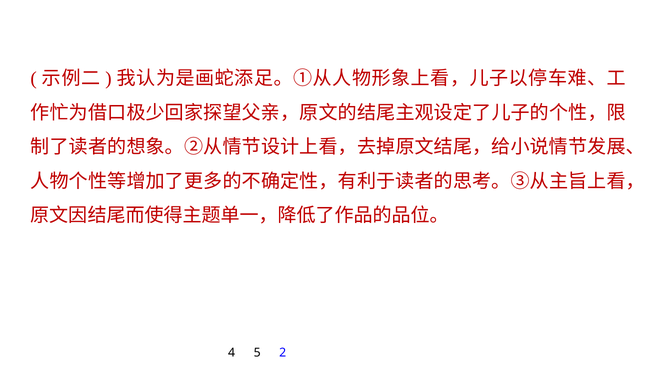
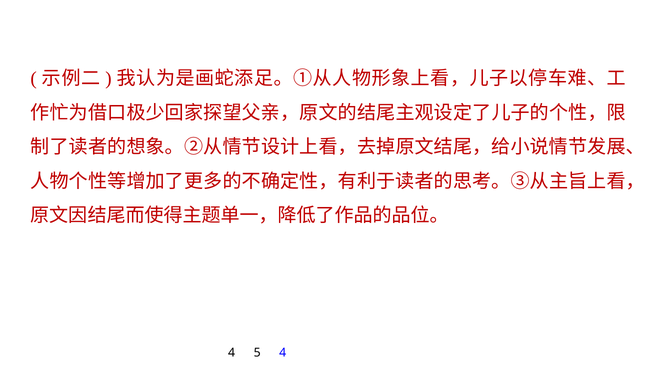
5 2: 2 -> 4 (283, 353)
